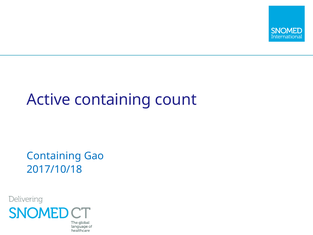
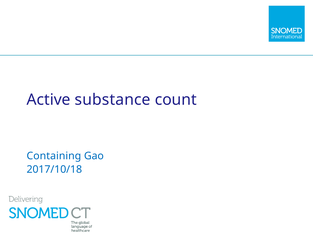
Active containing: containing -> substance (113, 100)
